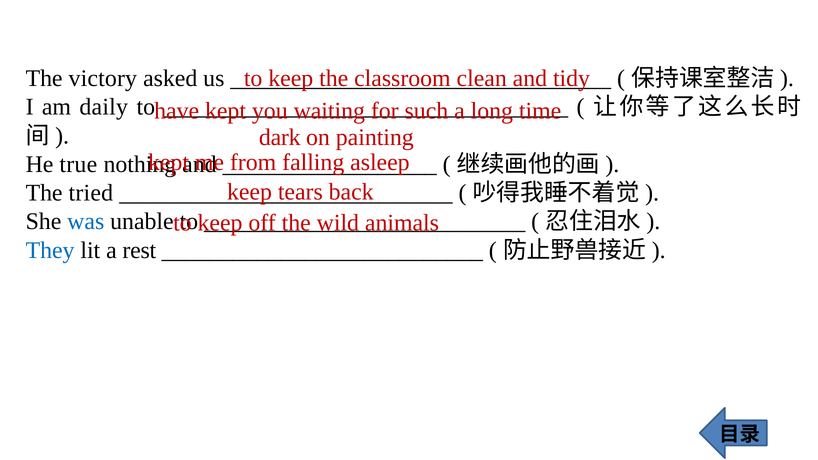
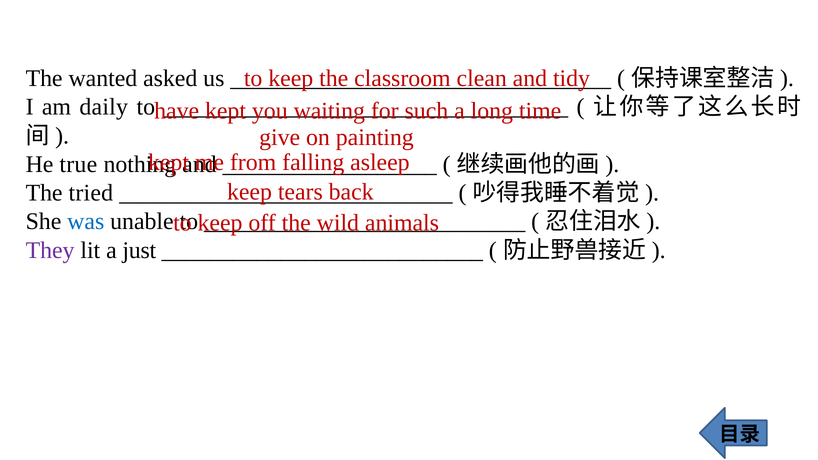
victory: victory -> wanted (103, 78)
dark: dark -> give (280, 137)
They colour: blue -> purple (50, 250)
rest: rest -> just (139, 250)
